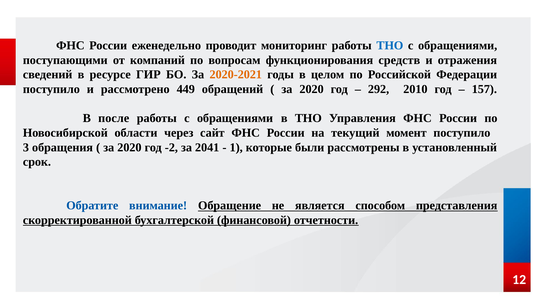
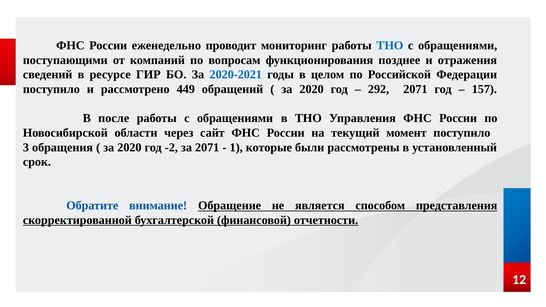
средств: средств -> позднее (399, 60)
2020-2021 colour: orange -> blue (236, 75)
292 2010: 2010 -> 2071 (415, 89)
за 2041: 2041 -> 2071 (207, 147)
